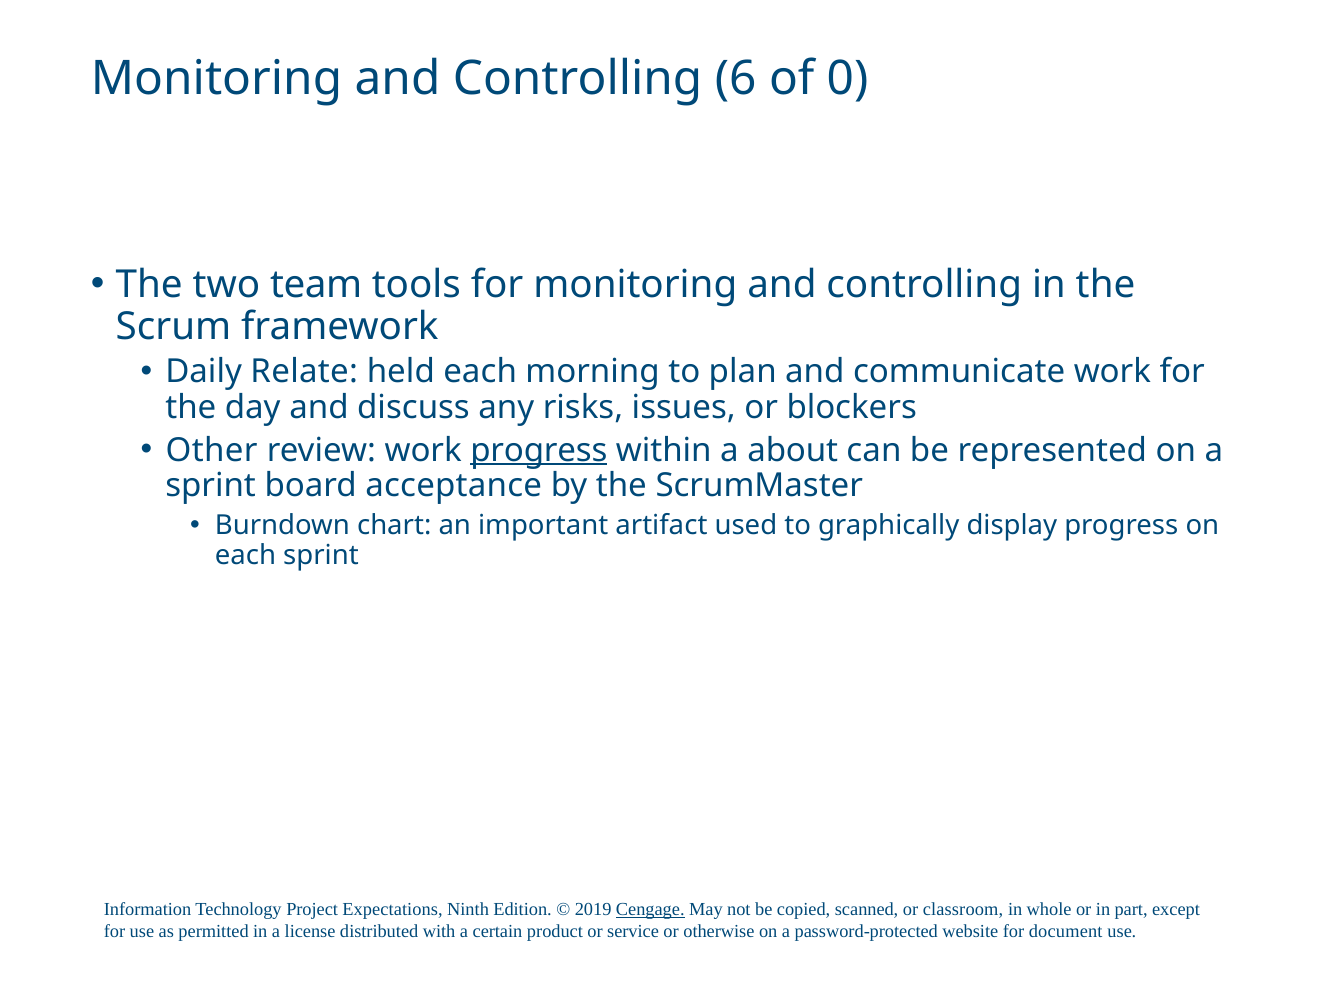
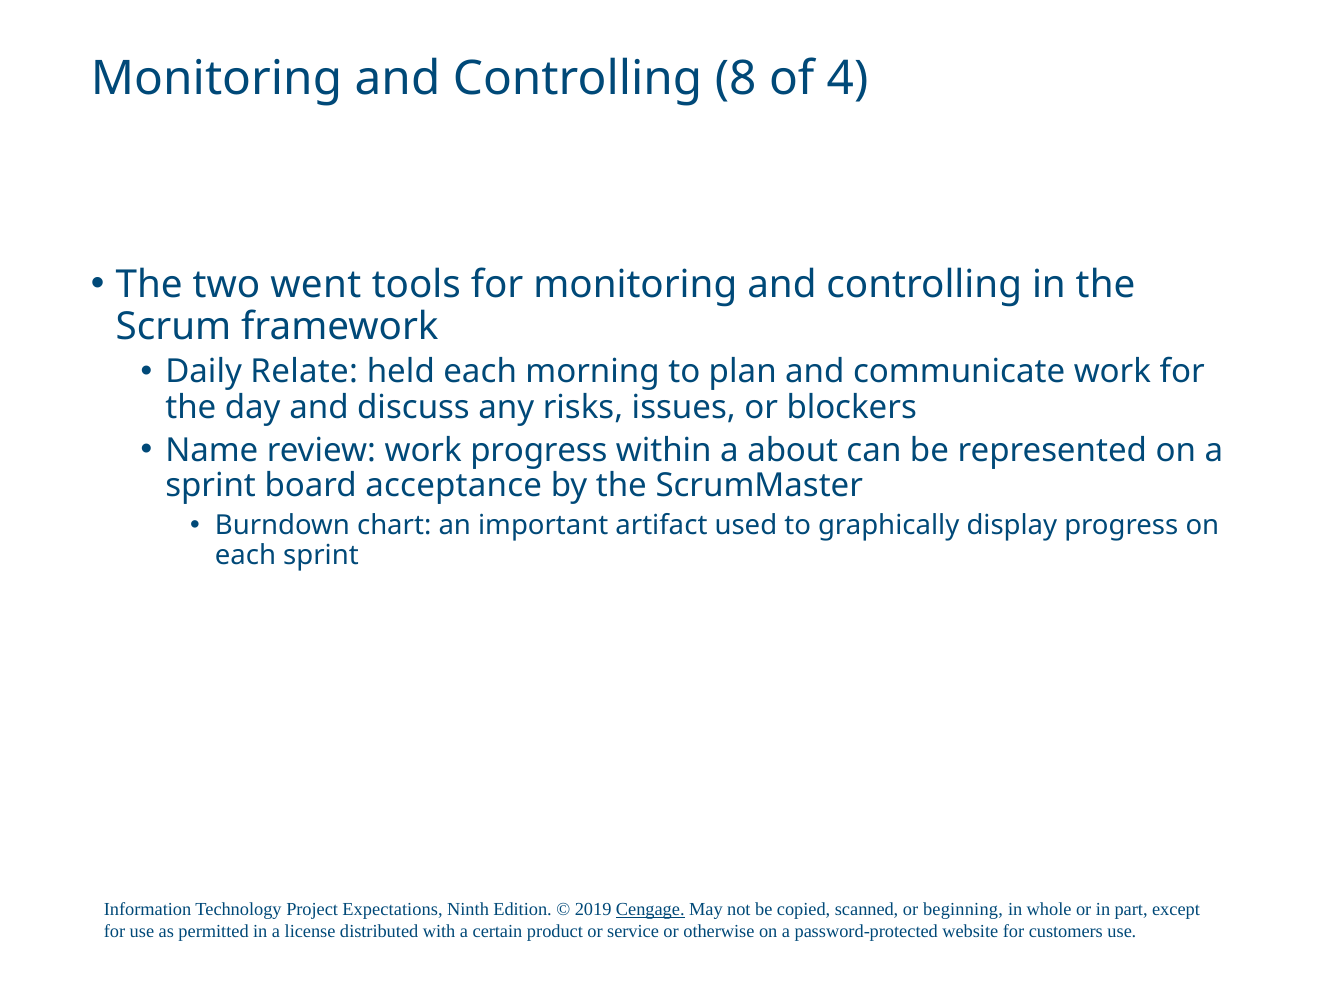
6: 6 -> 8 (736, 78)
0: 0 -> 4 (848, 78)
team: team -> went (316, 285)
Other: Other -> Name (212, 450)
progress underline: present -> none (539, 450)
classroom: classroom -> beginning (963, 910)
document: document -> customers (1066, 932)
